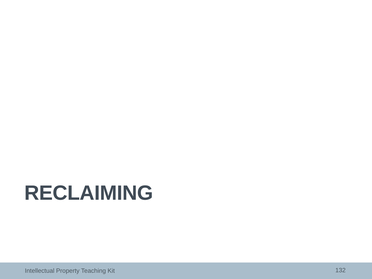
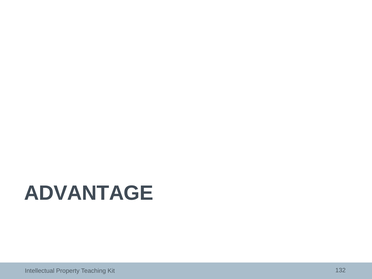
RECLAIMING: RECLAIMING -> ADVANTAGE (89, 193)
